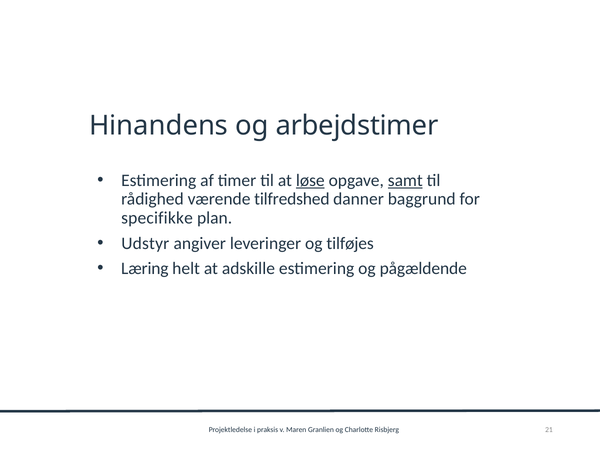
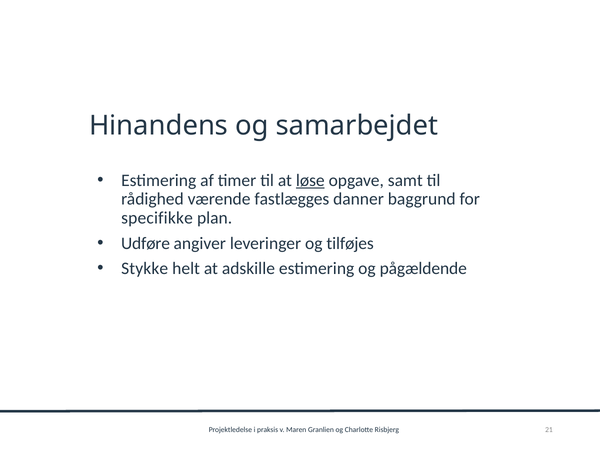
arbejdstimer: arbejdstimer -> samarbejdet (357, 125)
samt underline: present -> none (405, 180)
tilfredshed: tilfredshed -> fastlægges (292, 199)
Udstyr: Udstyr -> Udføre (146, 243)
Læring: Læring -> Stykke (145, 268)
